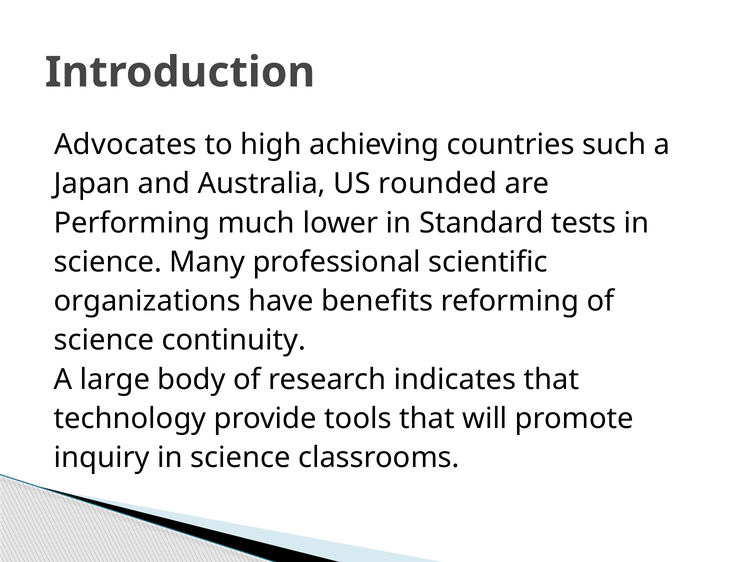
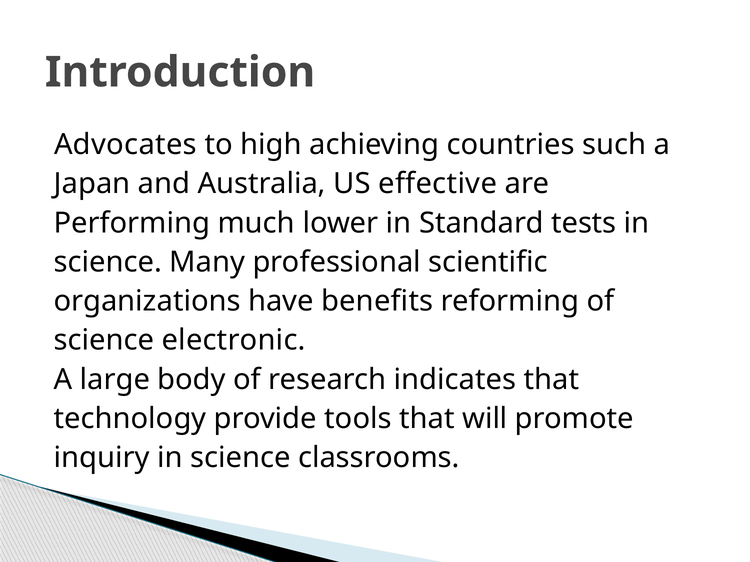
rounded: rounded -> effective (438, 184)
continuity: continuity -> electronic (234, 341)
